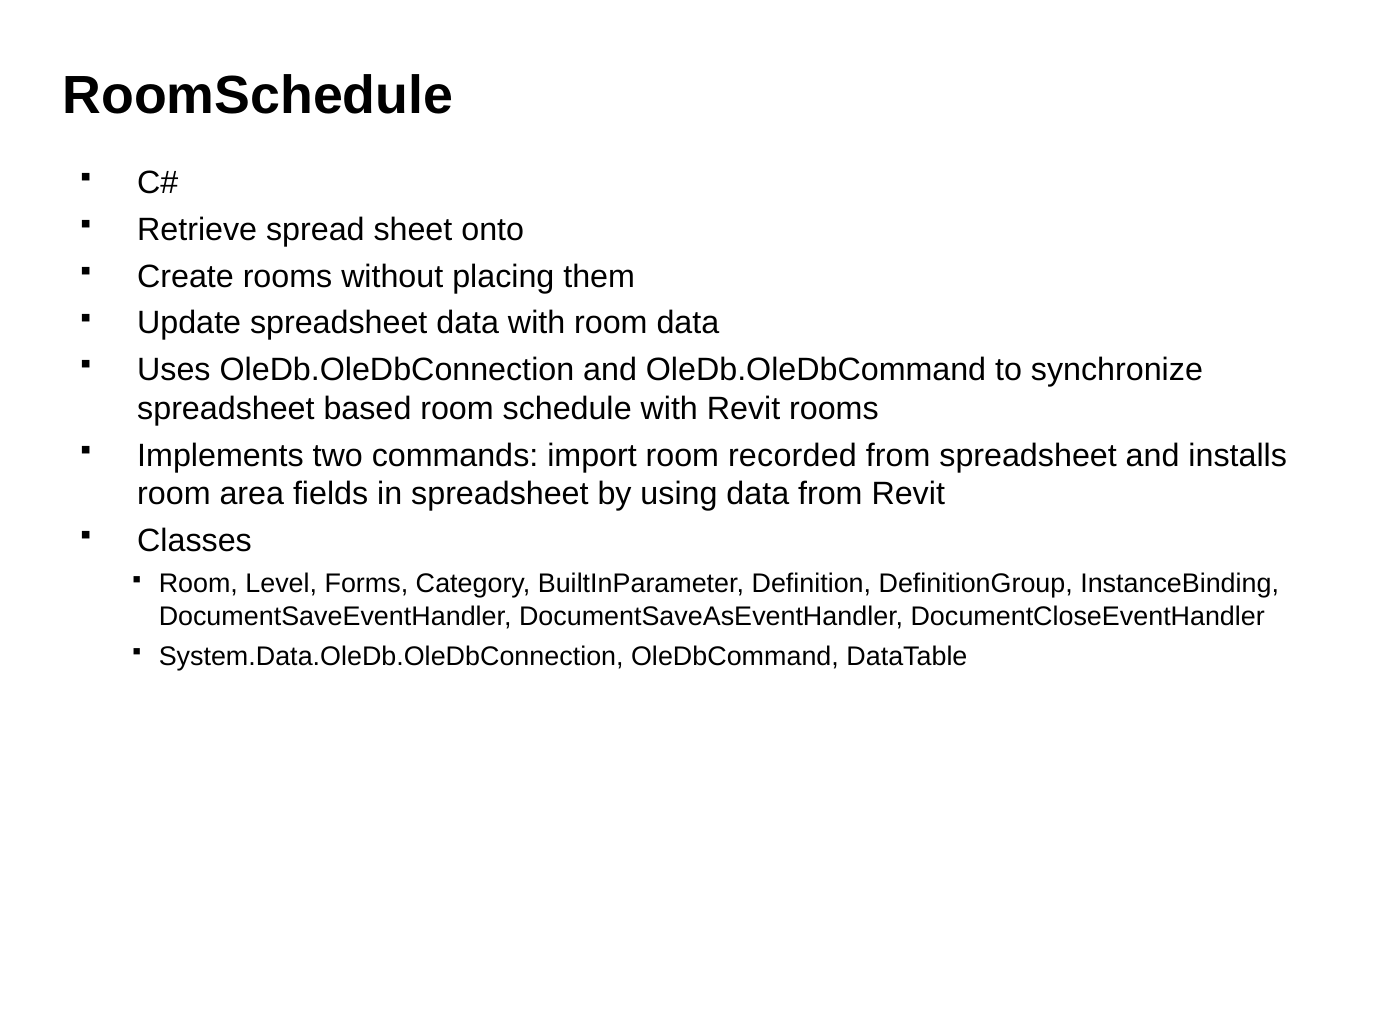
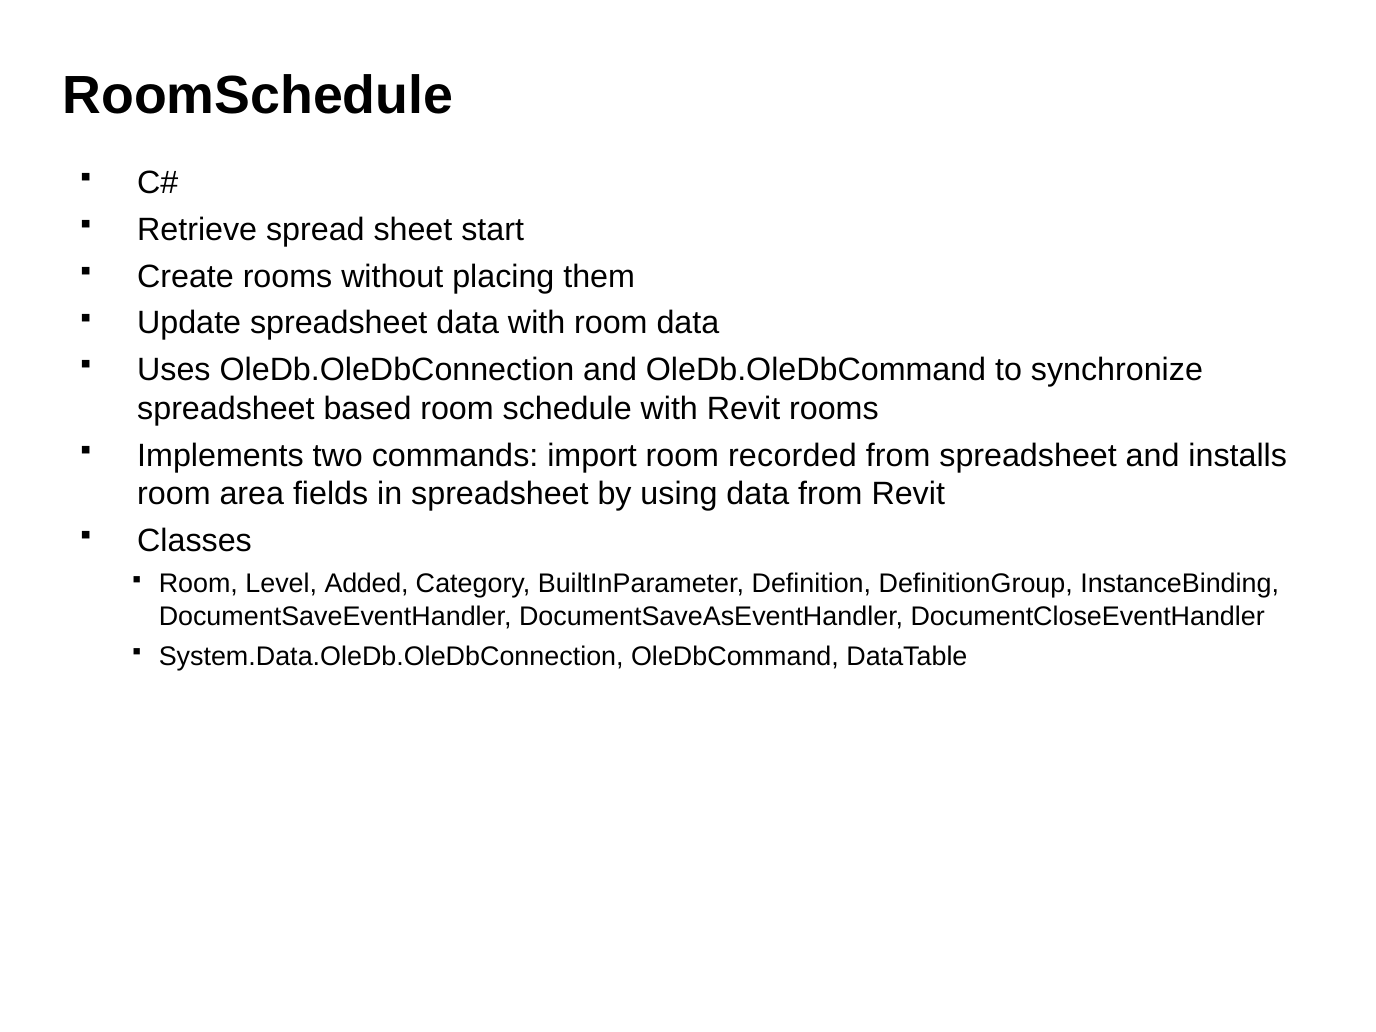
onto: onto -> start (493, 230)
Forms: Forms -> Added (367, 584)
